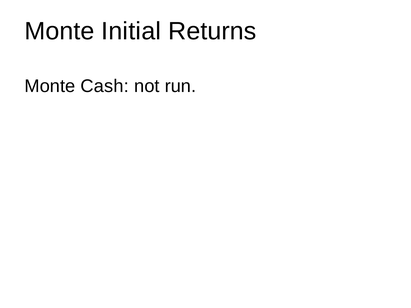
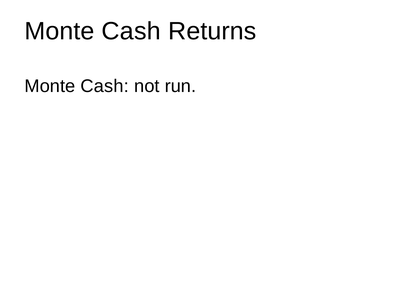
Initial: Initial -> Cash (131, 31)
